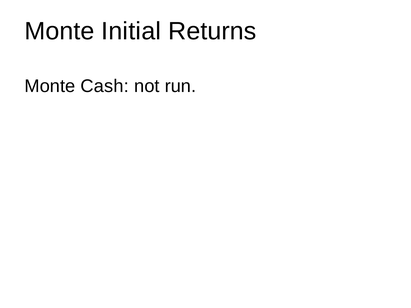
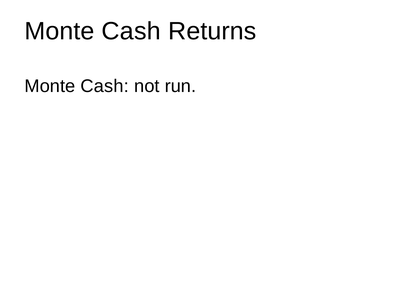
Initial: Initial -> Cash (131, 31)
